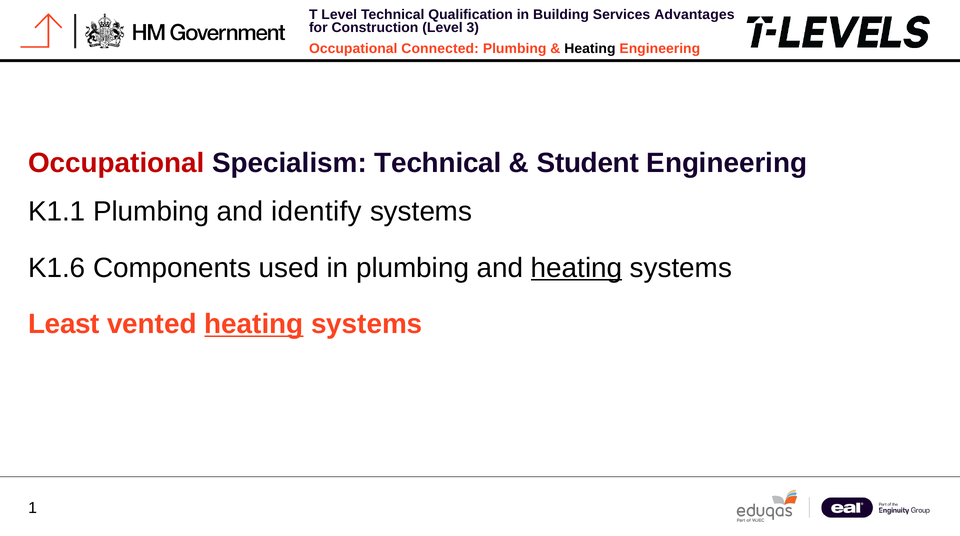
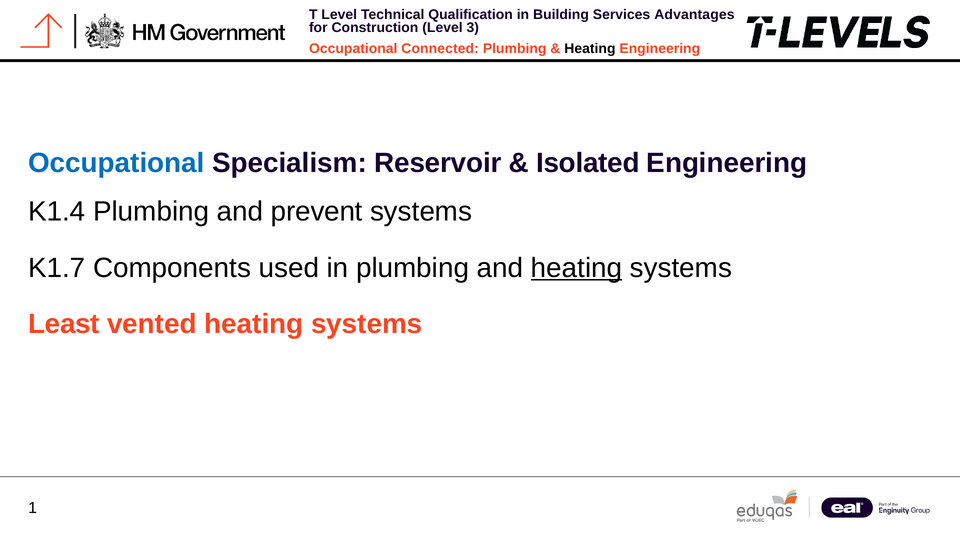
Occupational colour: red -> blue (116, 163)
Specialism Technical: Technical -> Reservoir (438, 163)
Student: Student -> Isolated (588, 163)
K1.1: K1.1 -> K1.4 (57, 212)
identify: identify -> prevent (317, 212)
K1.6: K1.6 -> K1.7 (57, 268)
heating underline: present -> none (254, 324)
